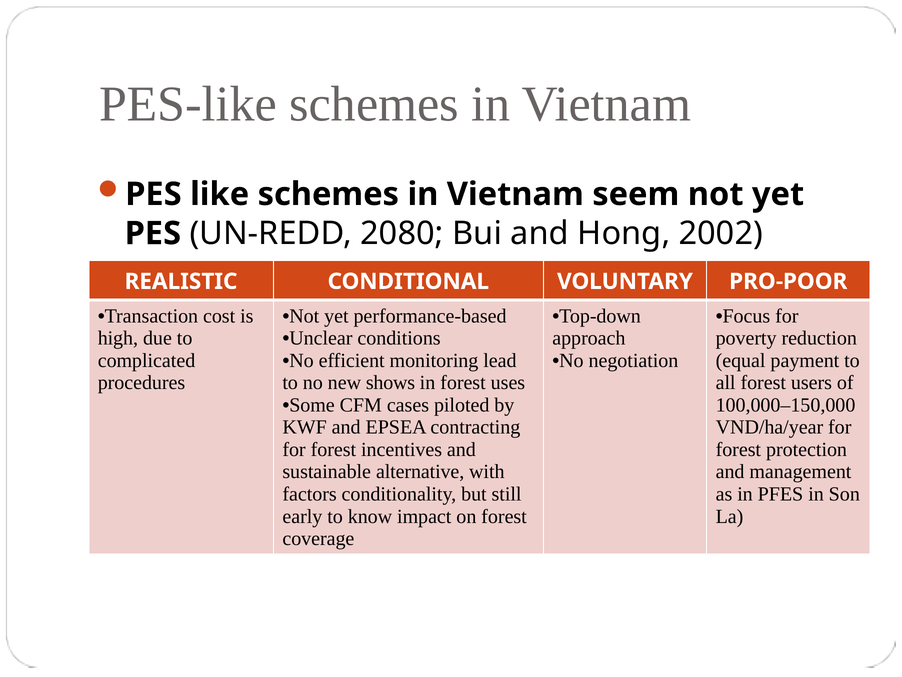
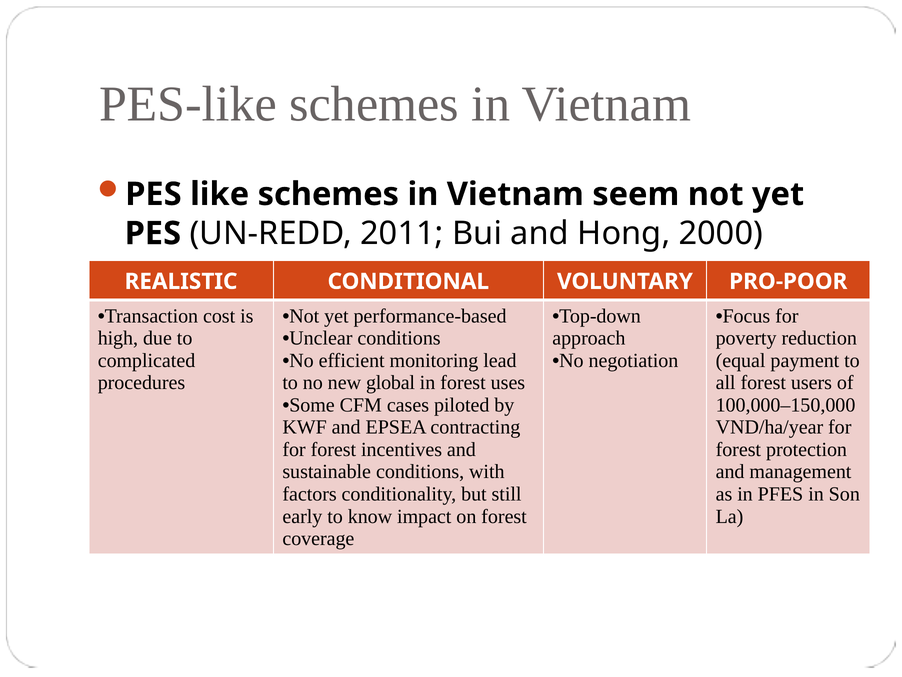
2080: 2080 -> 2011 (402, 233)
2002: 2002 -> 2000 (721, 233)
shows: shows -> global (391, 382)
sustainable alternative: alternative -> conditions (420, 472)
